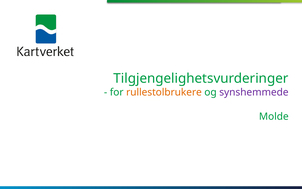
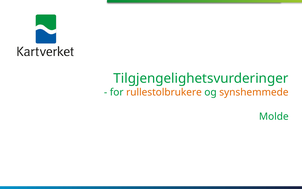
synshemmede colour: purple -> orange (254, 92)
